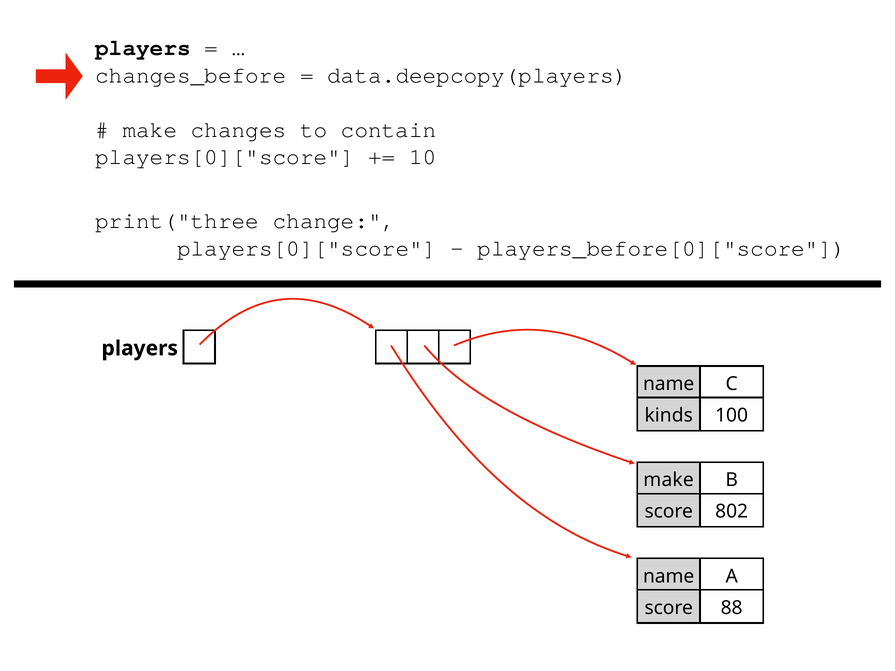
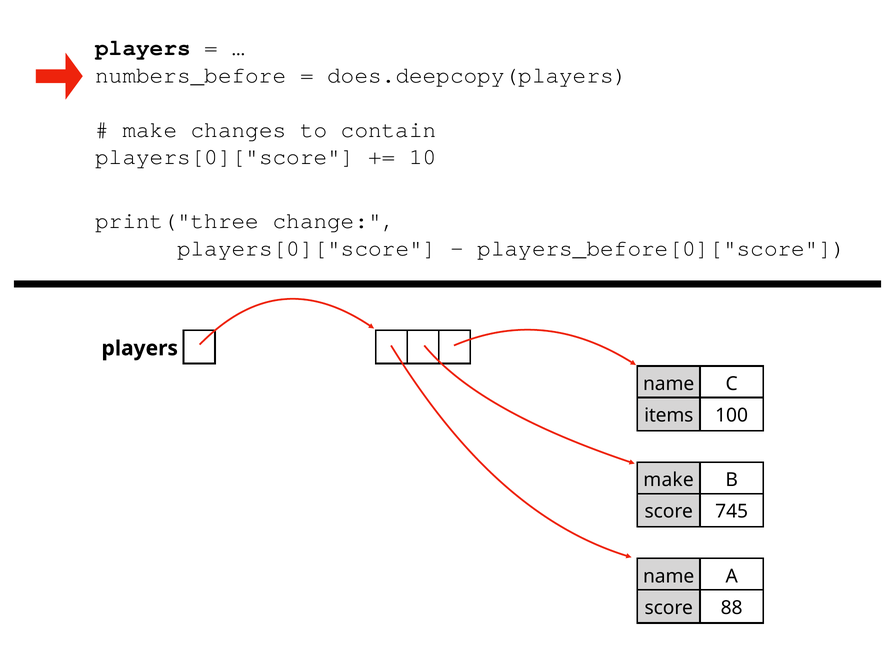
changes_before: changes_before -> numbers_before (191, 75)
data.deepcopy(players: data.deepcopy(players -> does.deepcopy(players (477, 75)
kinds: kinds -> items (669, 416)
802: 802 -> 745 (732, 512)
